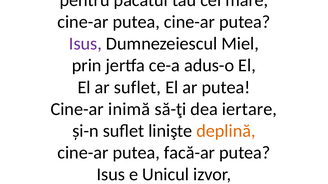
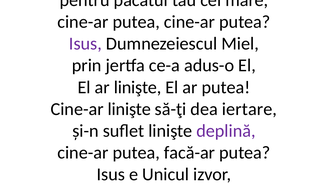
ar suflet: suflet -> linişte (138, 88)
Cine-ar inimă: inimă -> linişte (129, 109)
deplină colour: orange -> purple (226, 131)
